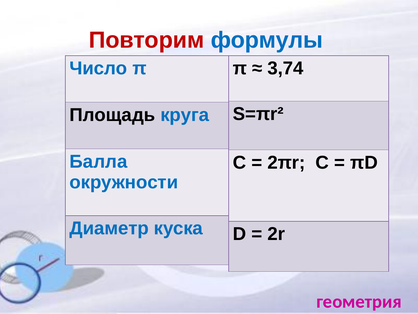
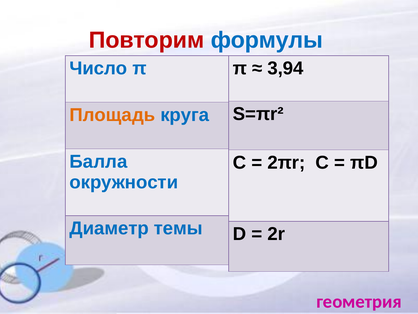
3,74: 3,74 -> 3,94 (286, 68)
Площадь colour: black -> orange (112, 115)
куска: куска -> темы (178, 228)
